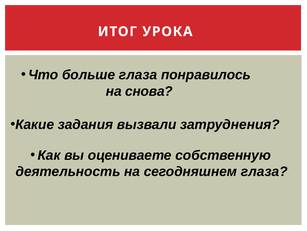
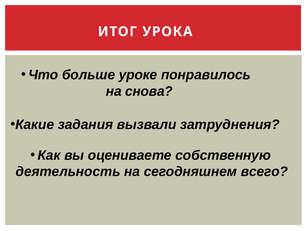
больше глаза: глаза -> уроке (138, 75)
сегодняшнем глаза: глаза -> всего (264, 171)
